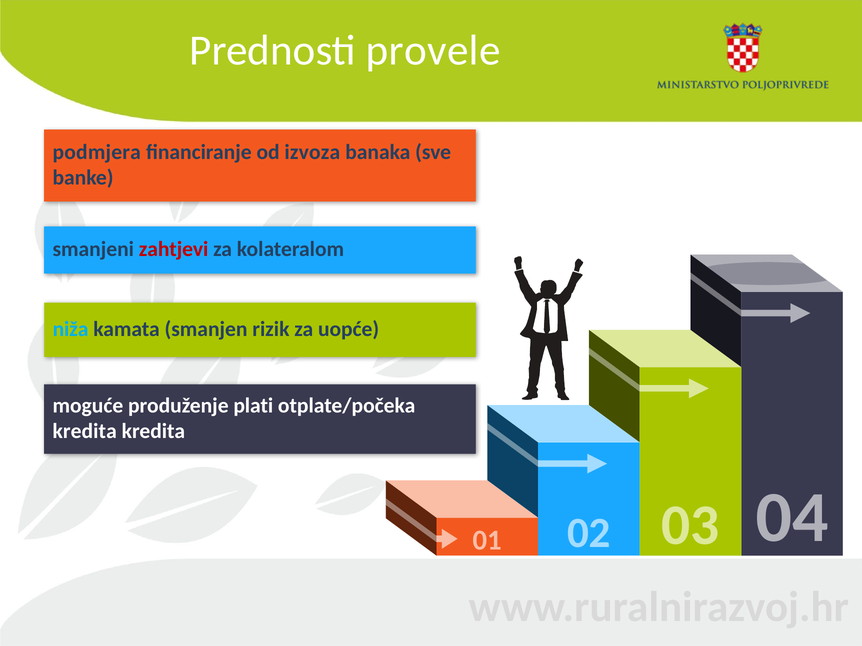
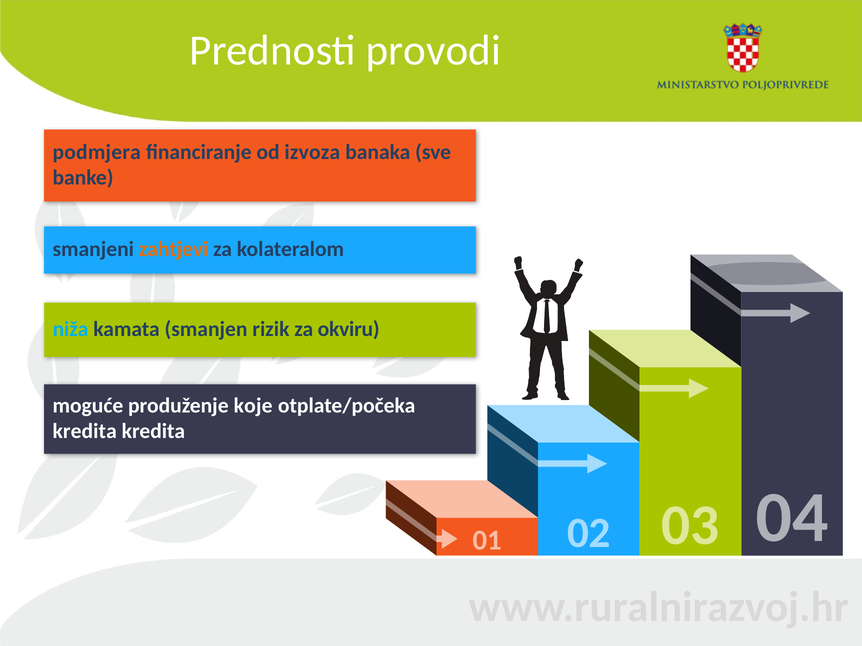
provele: provele -> provodi (433, 50)
zahtjevi colour: red -> orange (174, 249)
uopće: uopće -> okviru (349, 329)
plati: plati -> koje (253, 406)
